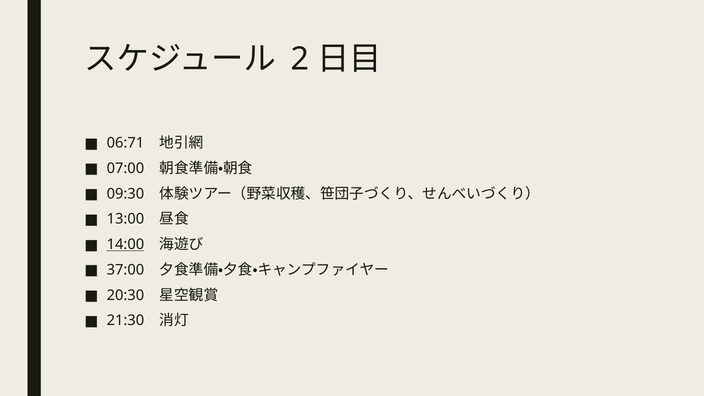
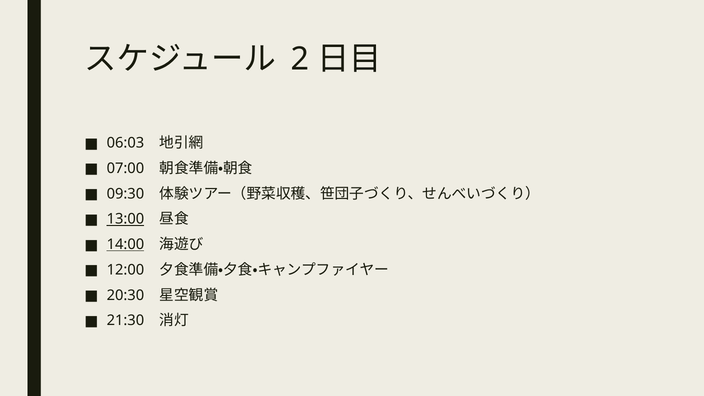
06:71: 06:71 -> 06:03 (125, 143)
13:00 underline: none -> present (125, 219)
37:00: 37:00 -> 12:00 (125, 270)
